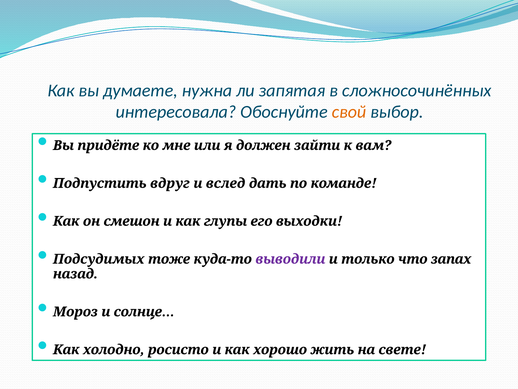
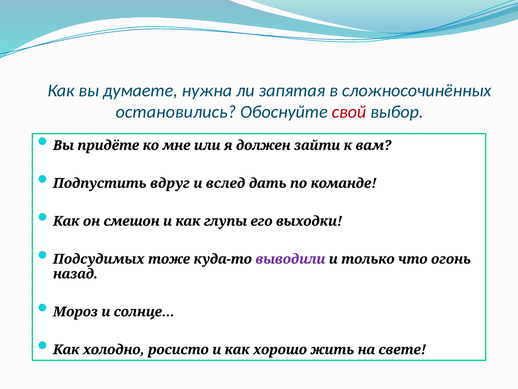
интересовала: интересовала -> остановились (176, 112)
свой colour: orange -> red (349, 112)
запах: запах -> огонь (451, 259)
